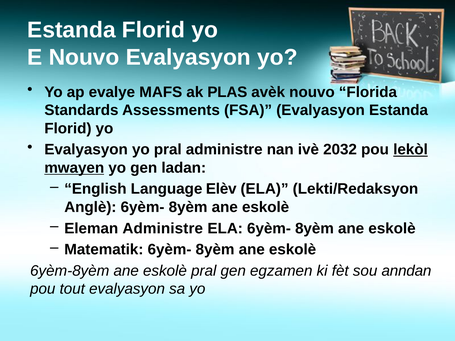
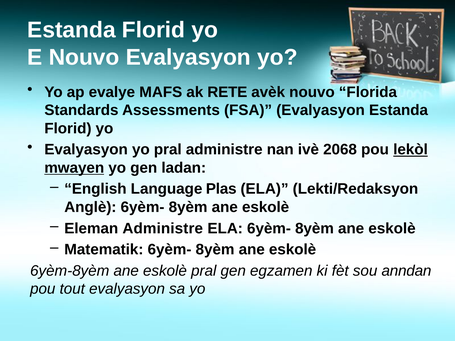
PLAS: PLAS -> RETE (227, 92)
2032: 2032 -> 2068 (340, 150)
Elèv: Elèv -> Plas (221, 189)
